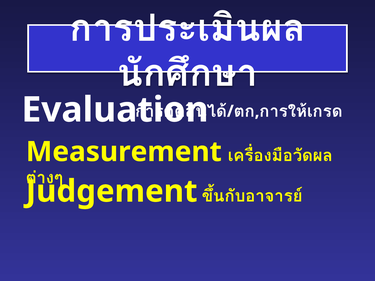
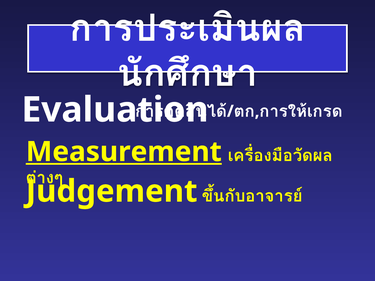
Measurement underline: none -> present (124, 152)
